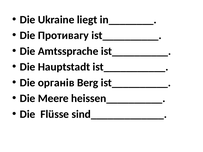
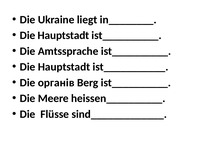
Противагу: Противагу -> Hauptstadt (63, 35)
